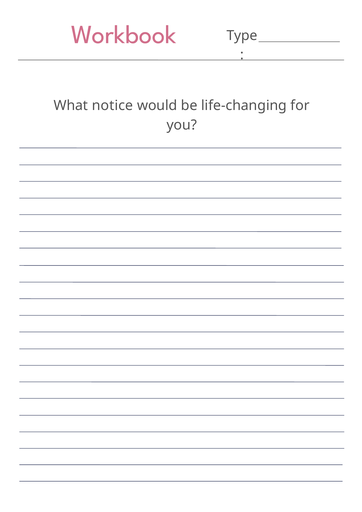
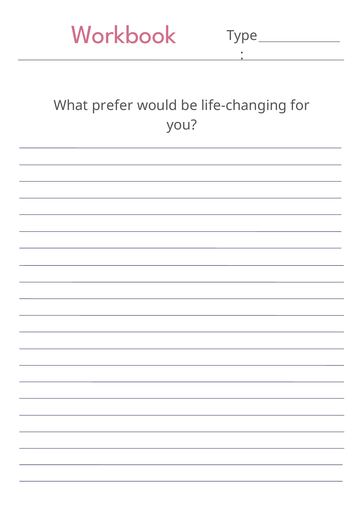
notice: notice -> prefer (112, 105)
